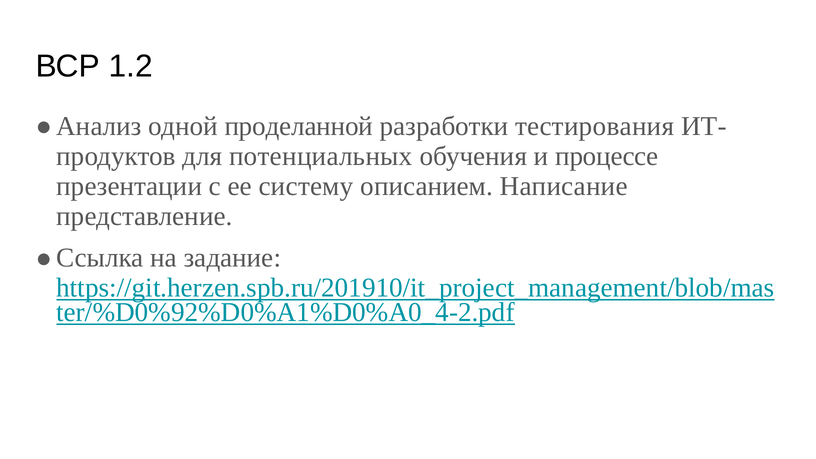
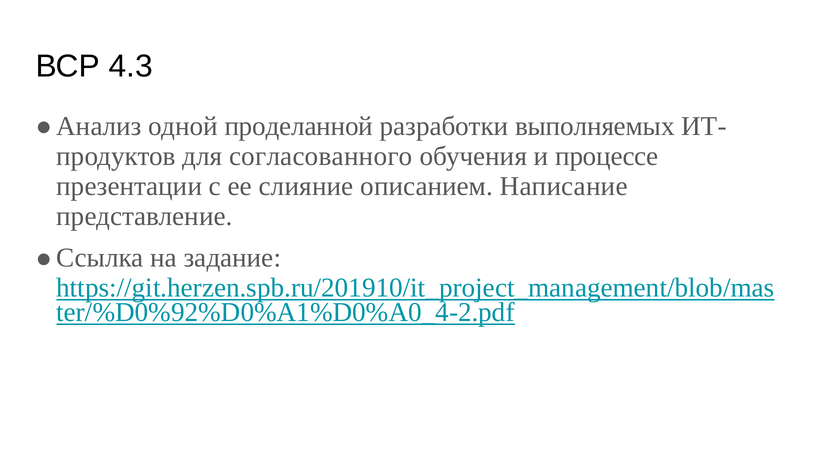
1.2: 1.2 -> 4.3 (131, 66)
тестирования: тестирования -> выполняемых (595, 126)
потенциальных: потенциальных -> согласованного (321, 156)
систему: систему -> слияние (306, 186)
